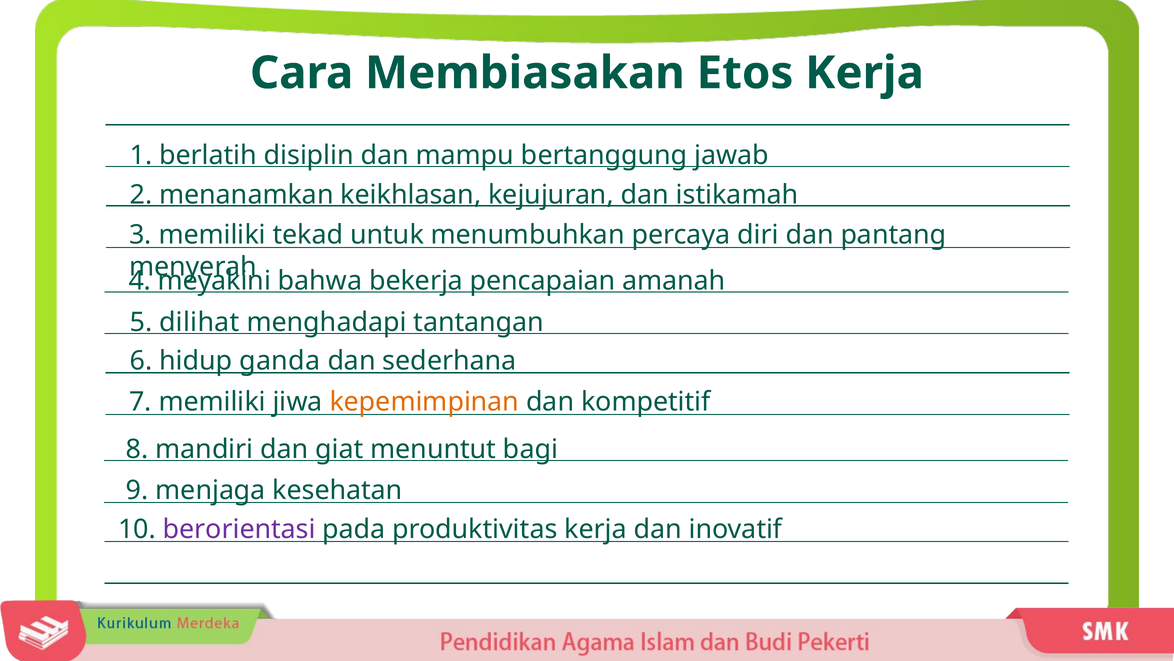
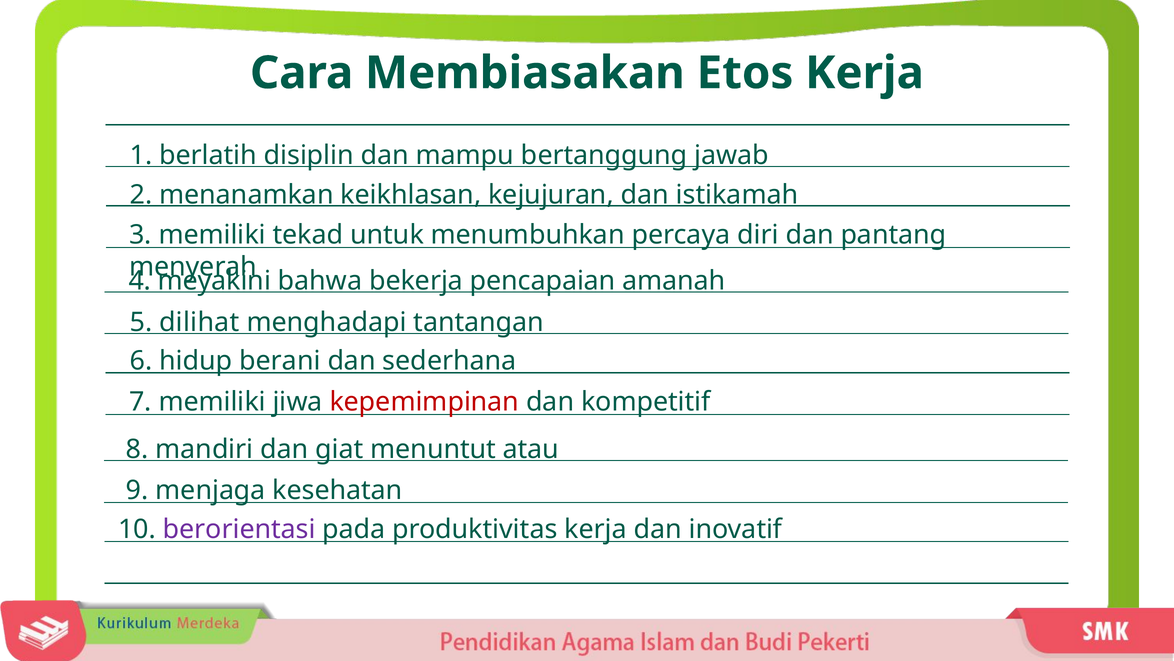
ganda: ganda -> berani (280, 361)
kepemimpinan colour: orange -> red (424, 401)
bagi: bagi -> atau (531, 449)
